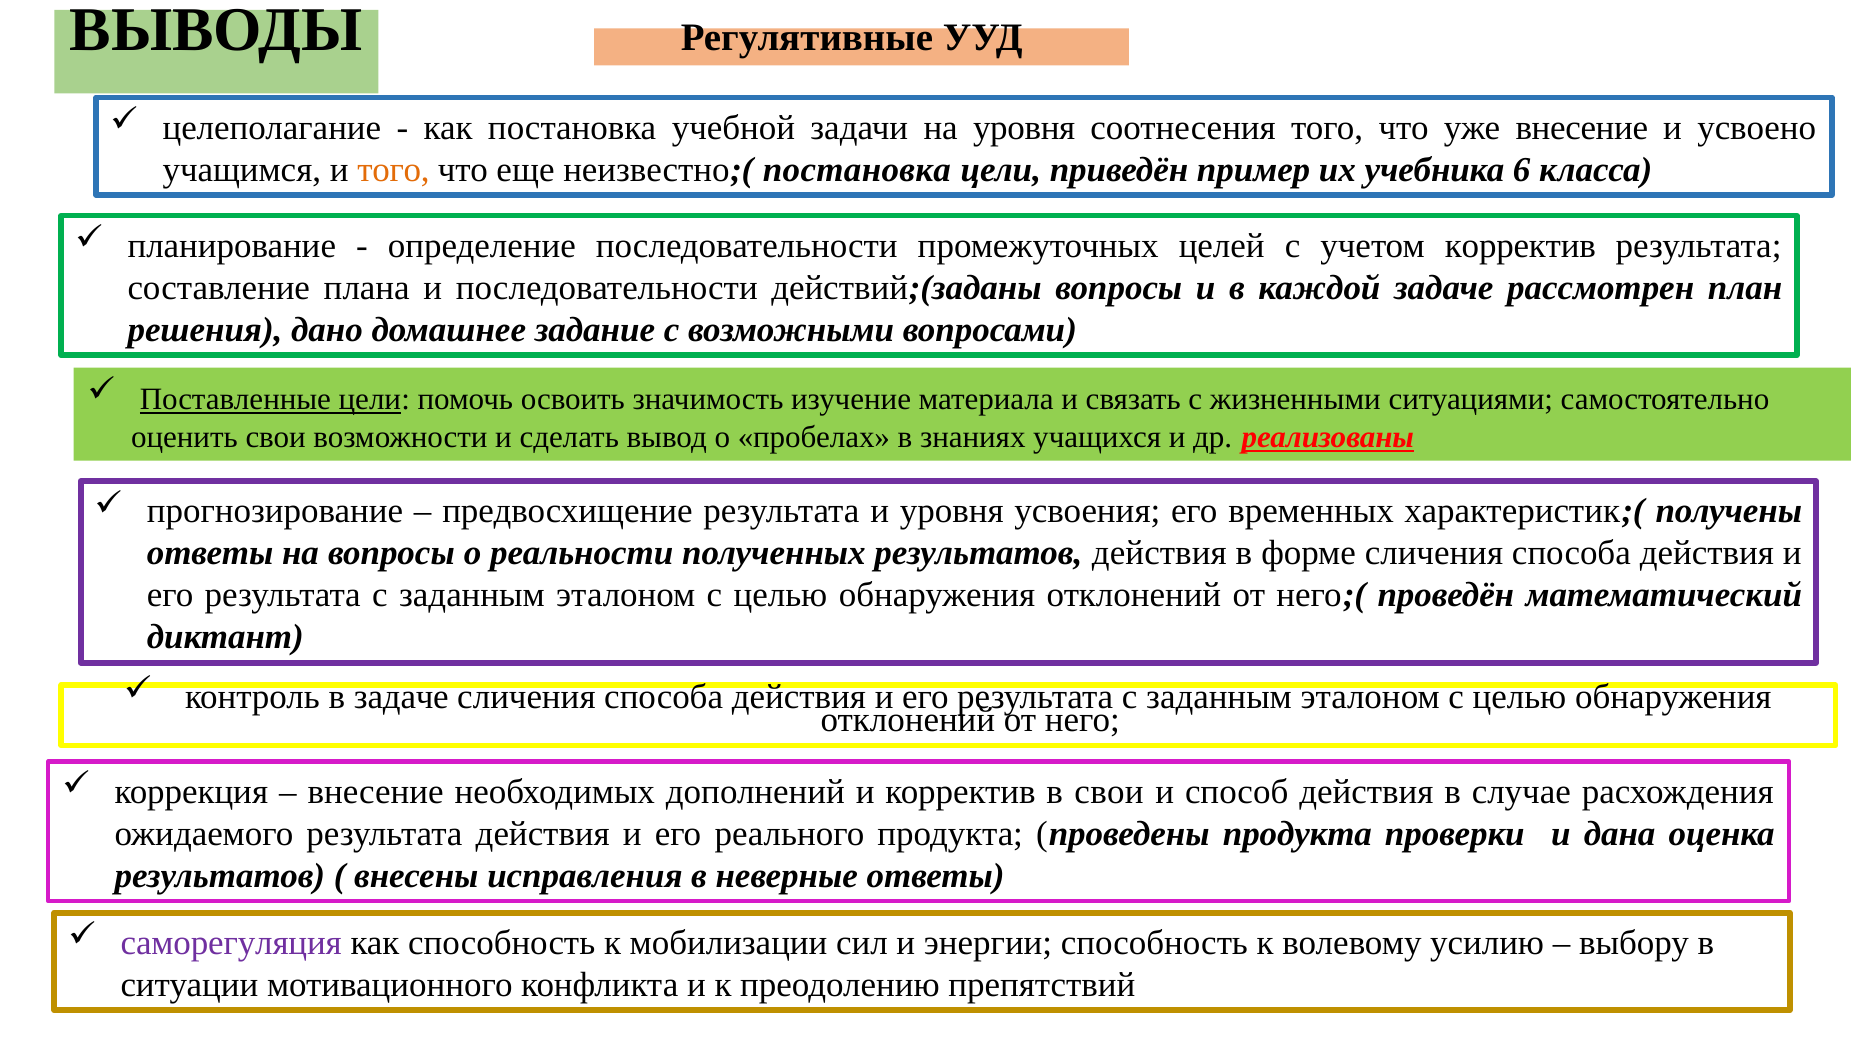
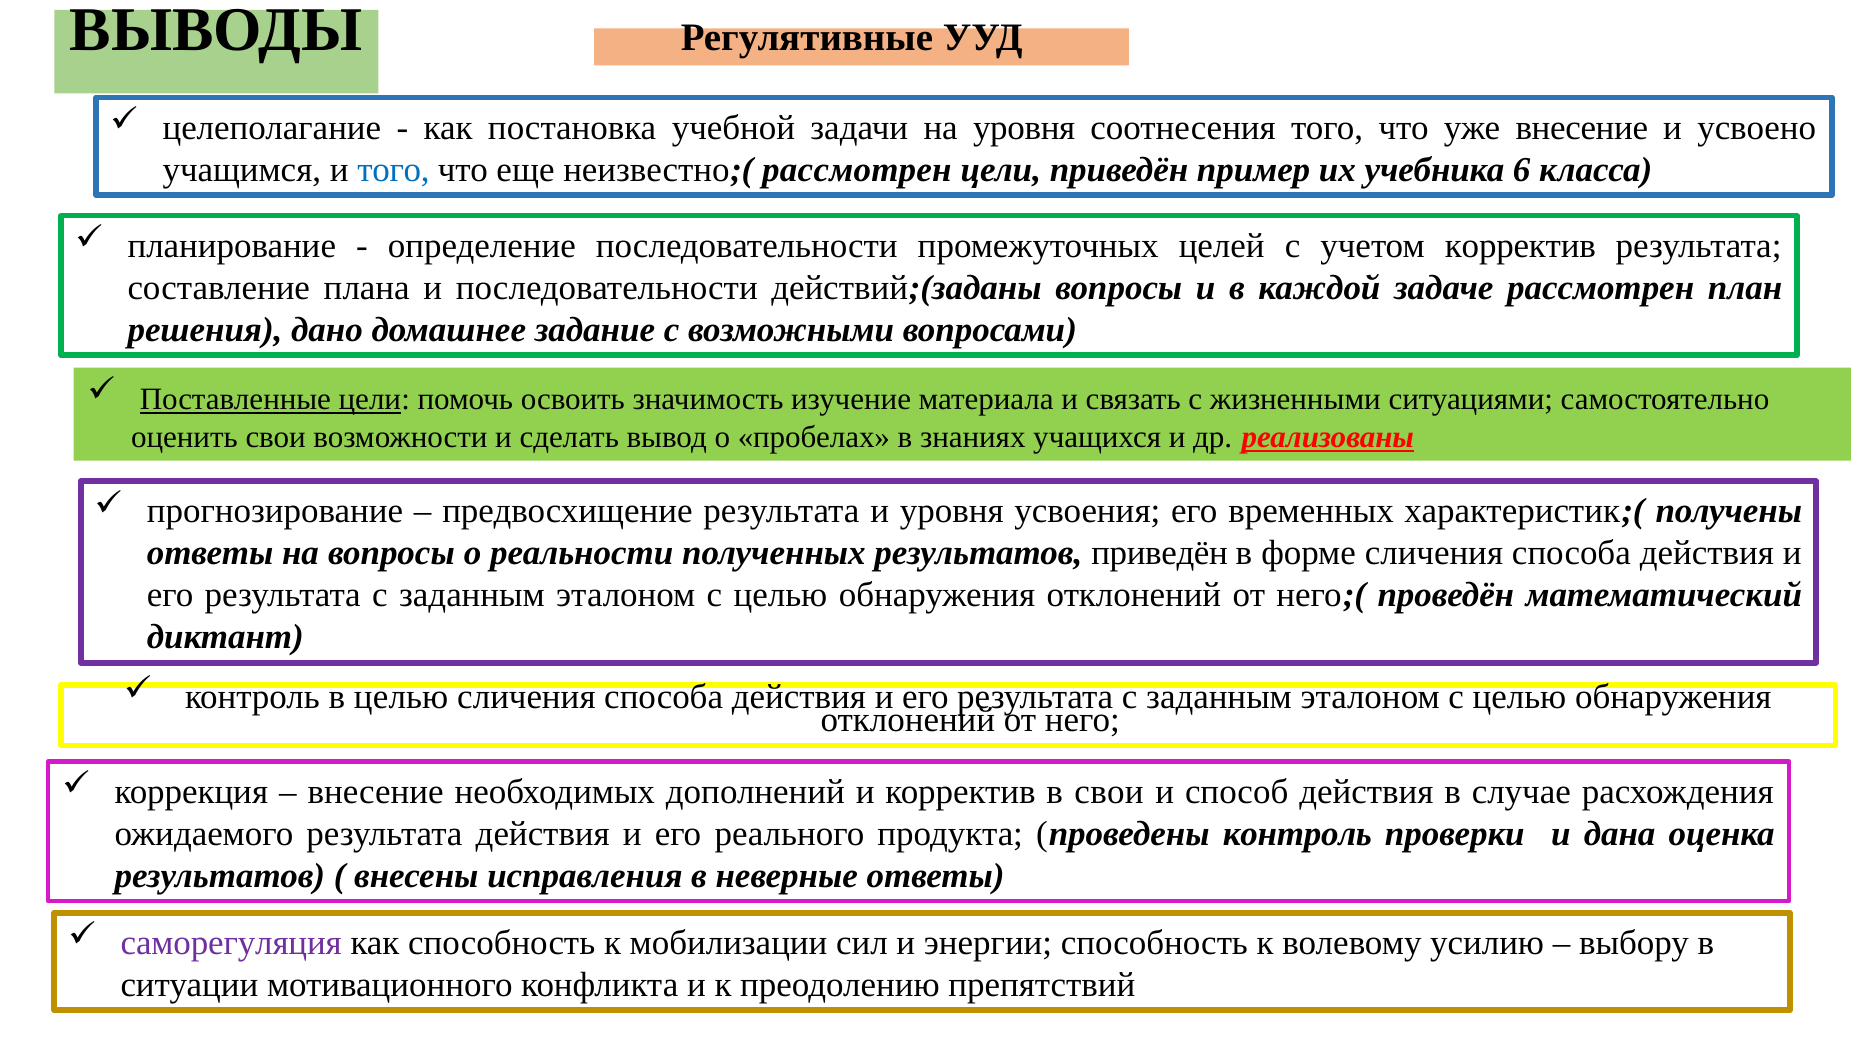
того colour: orange -> blue (393, 170)
неизвестно;( постановка: постановка -> рассмотрен (857, 170)
результатов действия: действия -> приведён (1160, 554)
в задаче: задаче -> целью (401, 697)
проведены продукта: продукта -> контроль (1297, 834)
